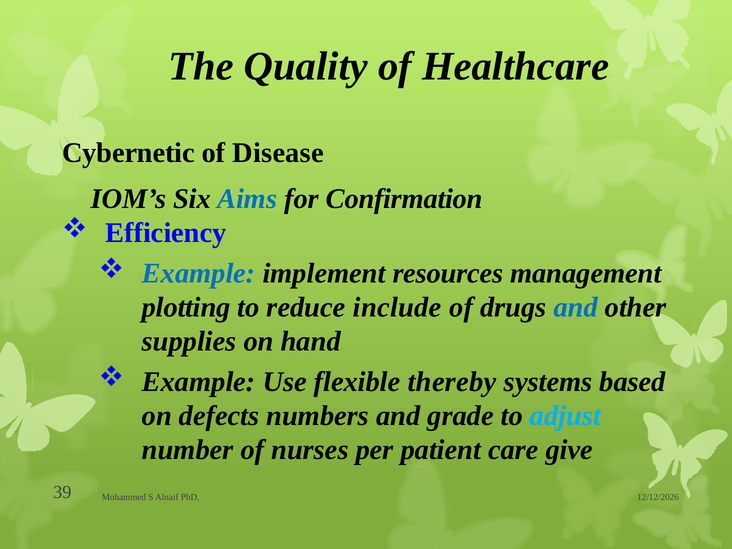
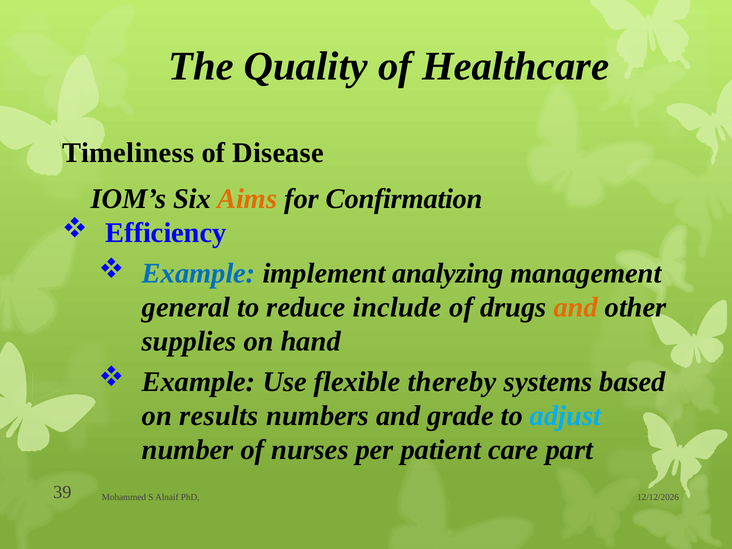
Cybernetic: Cybernetic -> Timeliness (128, 153)
Aims colour: blue -> orange (247, 199)
resources: resources -> analyzing (448, 273)
plotting: plotting -> general (186, 307)
and colour: blue -> orange (576, 307)
defects: defects -> results (219, 416)
give: give -> part (569, 450)
